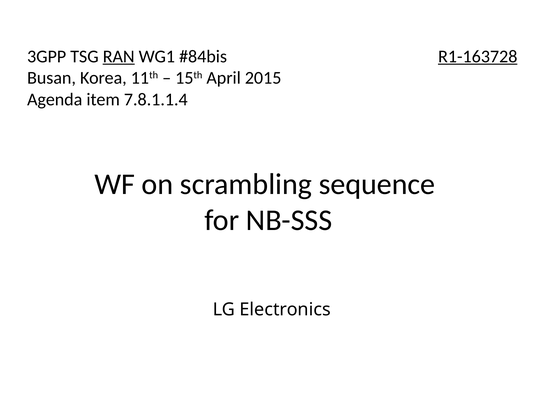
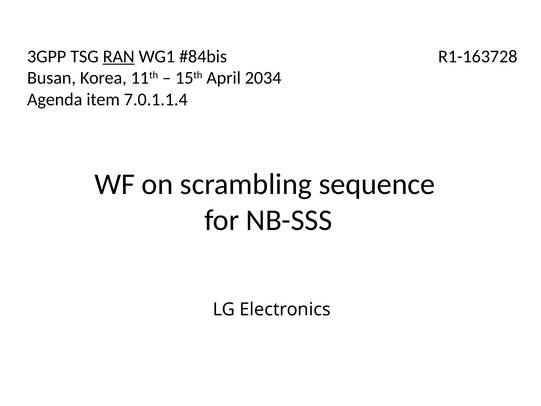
R1-163728 underline: present -> none (478, 56)
2015: 2015 -> 2034 (263, 78)
7.8.1.1.4: 7.8.1.1.4 -> 7.0.1.1.4 (156, 100)
